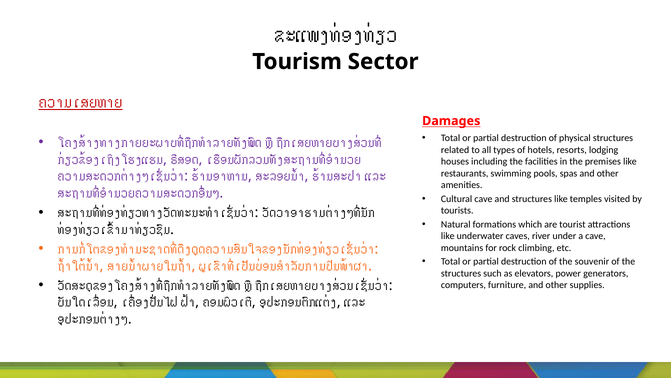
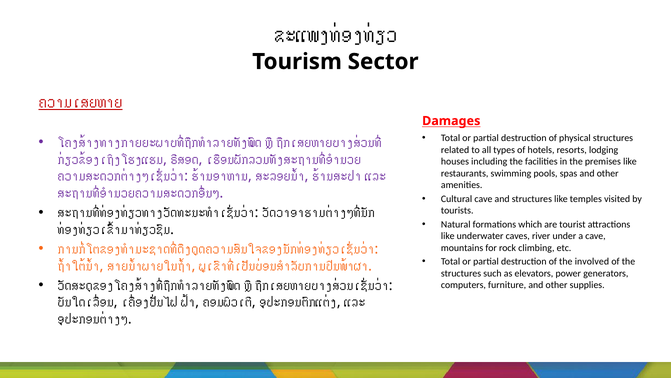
souvenir: souvenir -> involved (592, 261)
